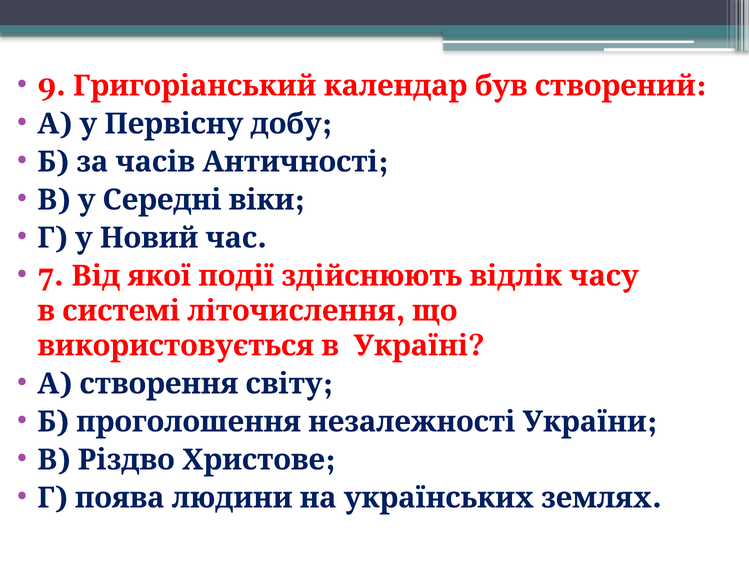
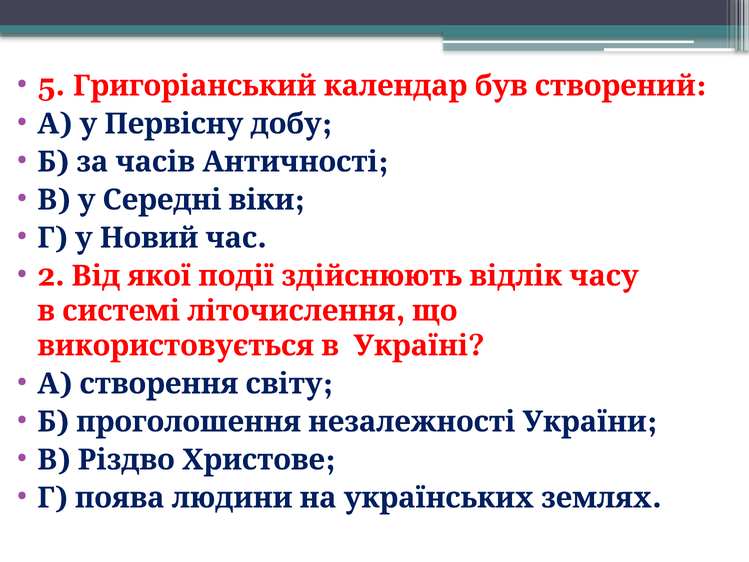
9: 9 -> 5 (51, 86)
7: 7 -> 2 (51, 276)
